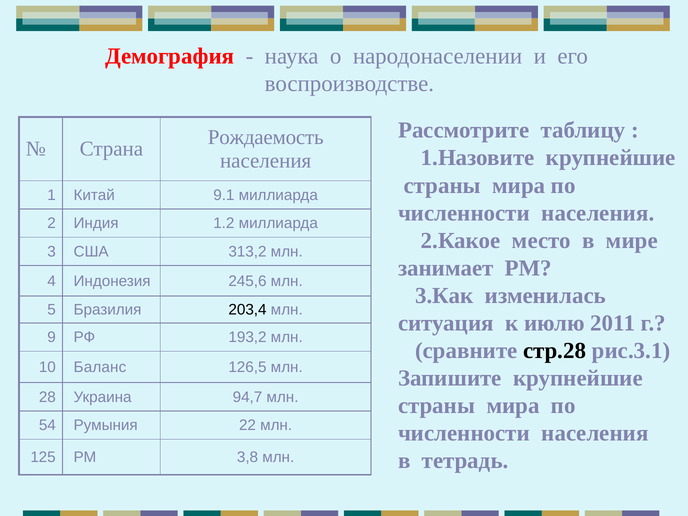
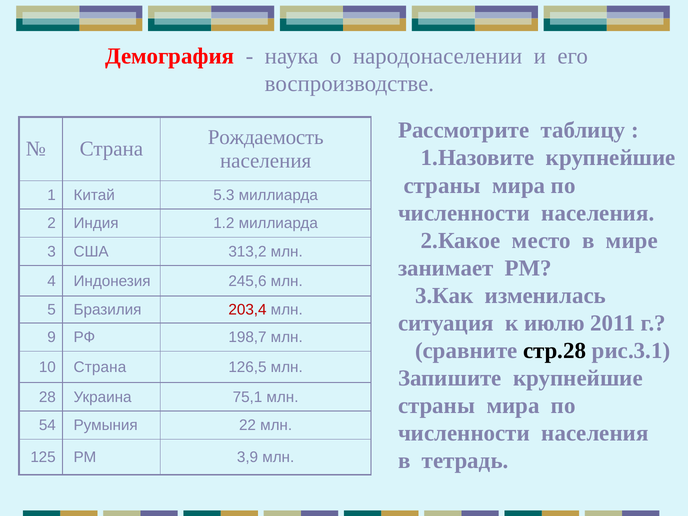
9.1: 9.1 -> 5.3 (224, 195)
203,4 colour: black -> red (248, 310)
193,2: 193,2 -> 198,7 (248, 337)
10 Баланс: Баланс -> Страна (100, 367)
94,7: 94,7 -> 75,1 (247, 397)
3,8: 3,8 -> 3,9 (248, 457)
